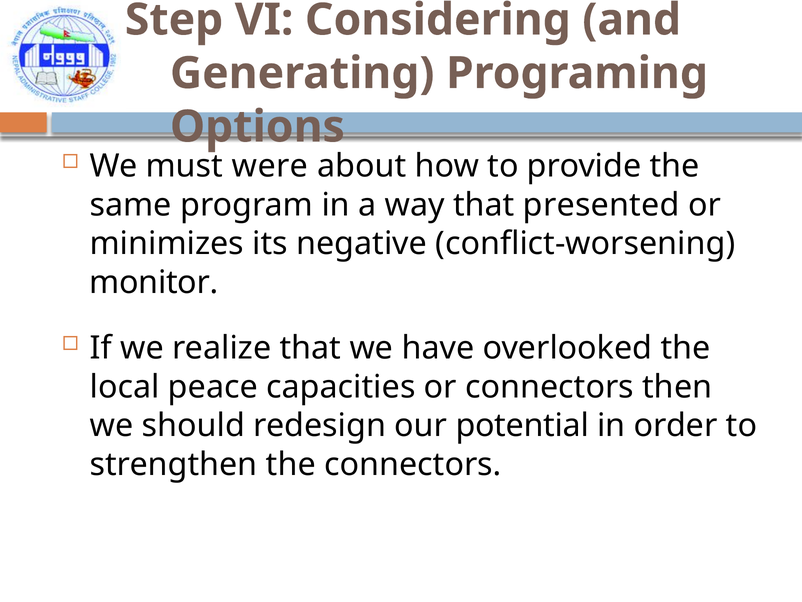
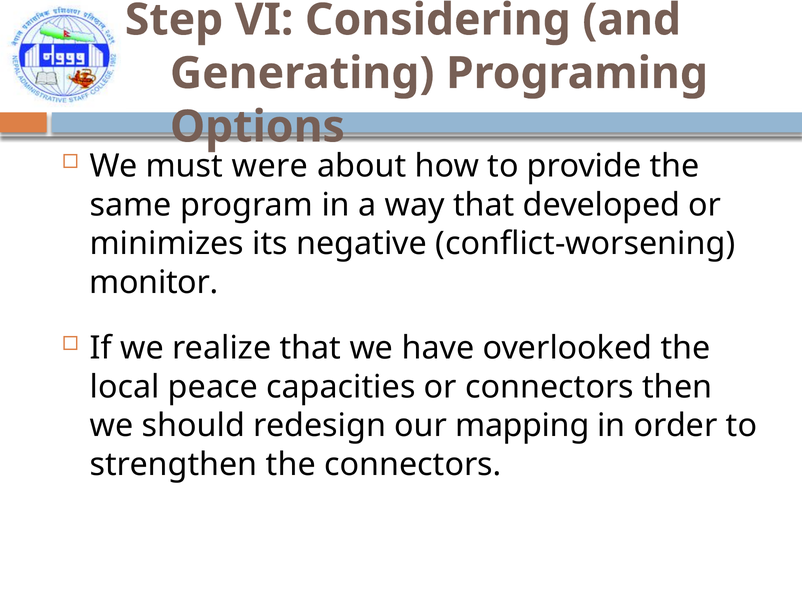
presented: presented -> developed (602, 205)
potential: potential -> mapping (522, 425)
